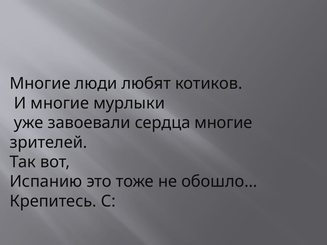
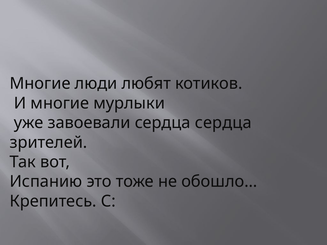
сердца многие: многие -> сердца (223, 123)
